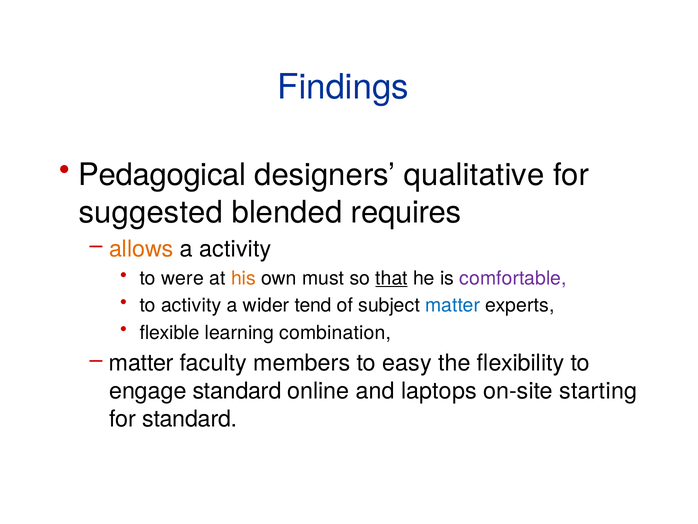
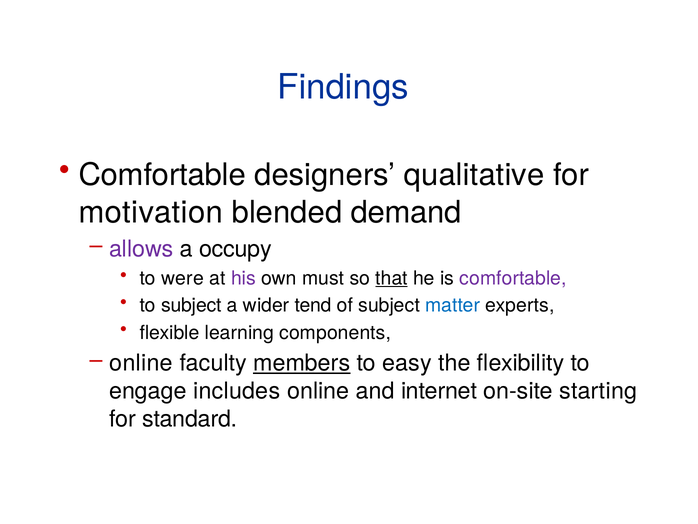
Pedagogical: Pedagogical -> Comfortable (162, 175)
suggested: suggested -> motivation (151, 212)
requires: requires -> demand (406, 212)
allows colour: orange -> purple (141, 249)
a activity: activity -> occupy (235, 249)
his colour: orange -> purple (243, 278)
to activity: activity -> subject (191, 305)
combination: combination -> components (335, 332)
matter: matter -> online (141, 363)
members underline: none -> present (302, 363)
engage standard: standard -> includes (237, 391)
laptops: laptops -> internet (439, 391)
